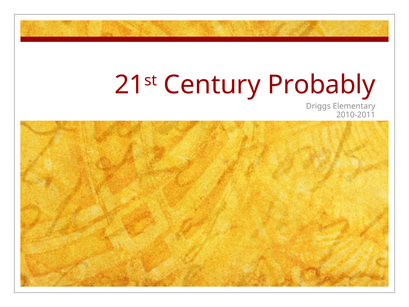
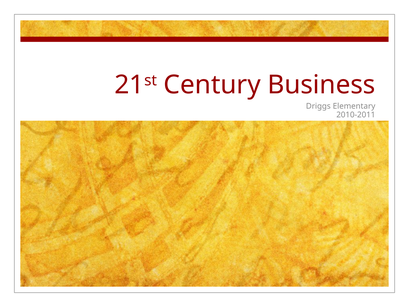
Probably: Probably -> Business (321, 85)
